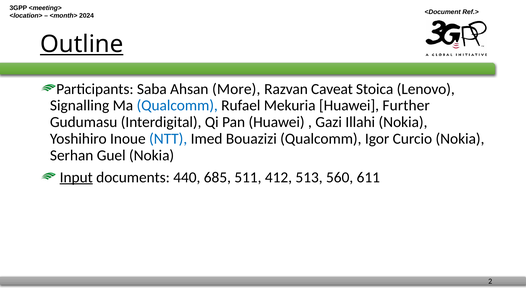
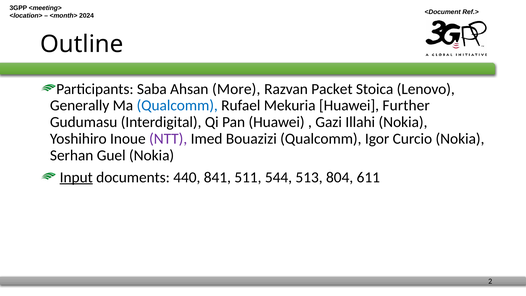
Outline underline: present -> none (82, 44)
Caveat: Caveat -> Packet (332, 89)
Signalling: Signalling -> Generally (80, 106)
NTT colour: blue -> purple (168, 139)
685: 685 -> 841 (217, 177)
412: 412 -> 544 (278, 177)
560: 560 -> 804 (340, 177)
